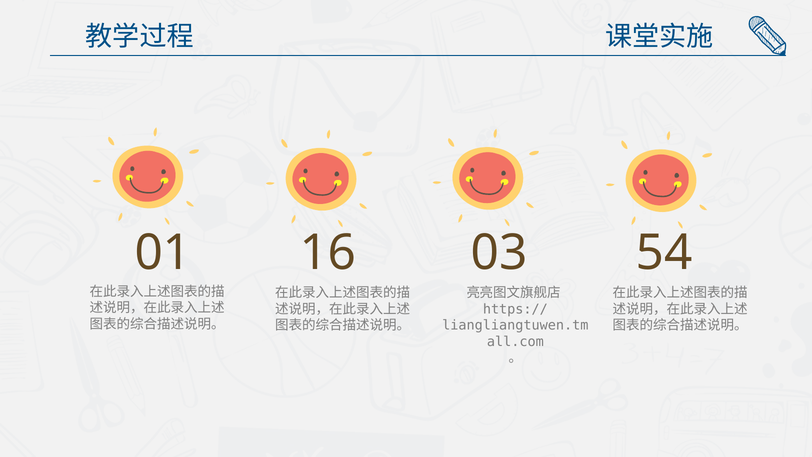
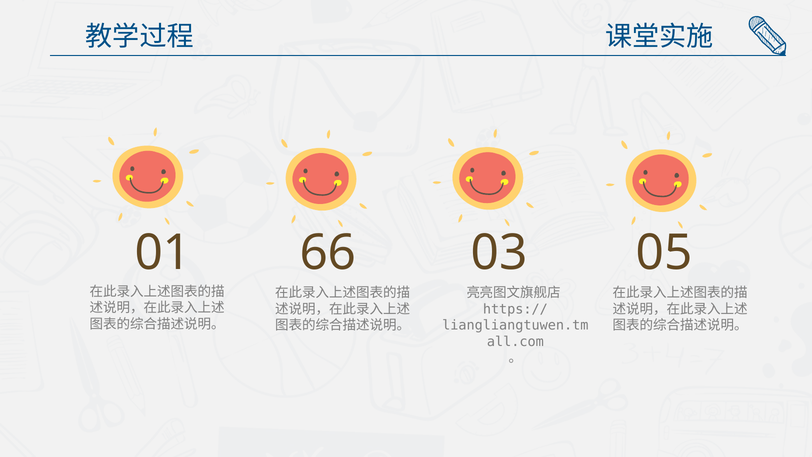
16: 16 -> 66 (328, 253)
54: 54 -> 05 (664, 253)
